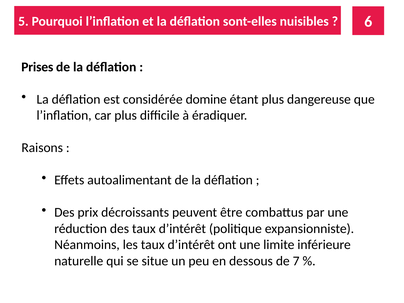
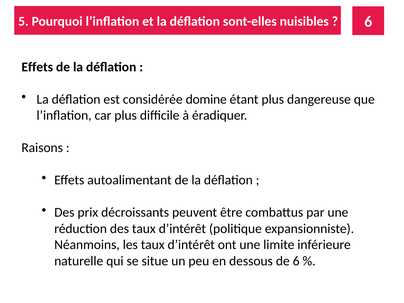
Prises: Prises -> Effets (37, 67)
de 7: 7 -> 6 (296, 261)
